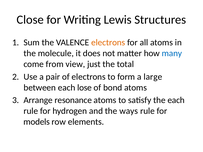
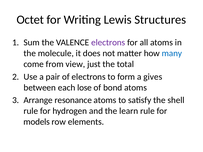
Close: Close -> Octet (30, 20)
electrons colour: orange -> purple (108, 43)
large: large -> gives (153, 77)
the each: each -> shell (176, 100)
ways: ways -> learn (129, 111)
